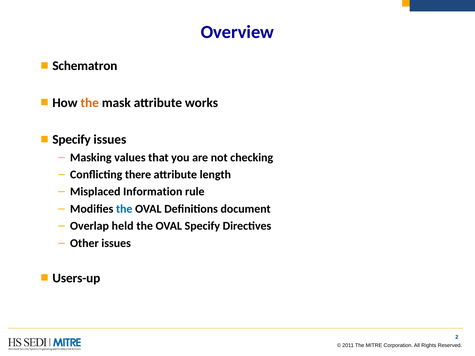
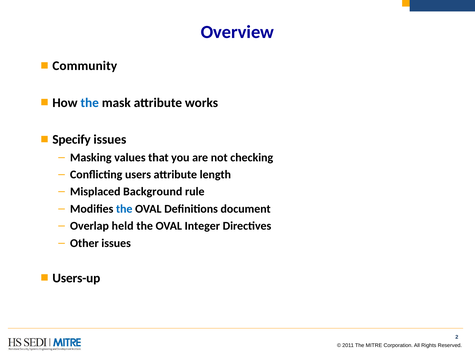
Schematron: Schematron -> Community (85, 66)
the colour: orange -> blue (90, 103)
there: there -> users (138, 175)
Information: Information -> Background (153, 192)
OVAL Specify: Specify -> Integer (202, 226)
